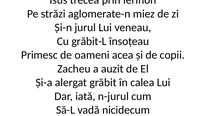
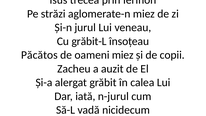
Primesc: Primesc -> Păcătos (39, 55)
oameni acea: acea -> miez (123, 55)
